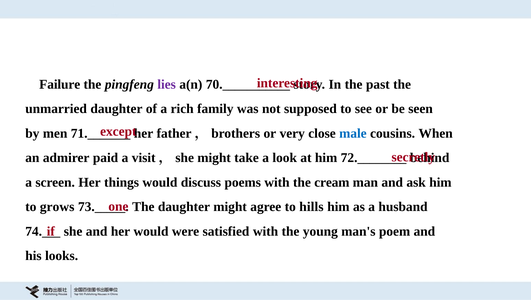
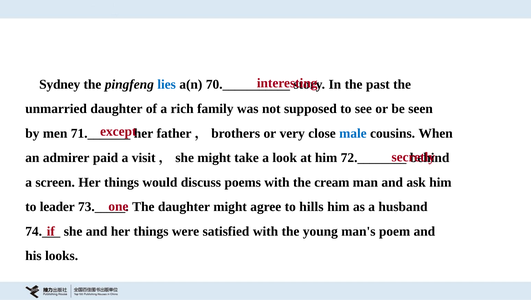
Failure: Failure -> Sydney (60, 84)
lies colour: purple -> blue (167, 84)
grows: grows -> leader (57, 207)
and her would: would -> things (151, 232)
